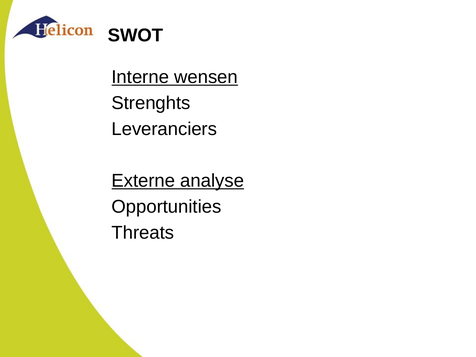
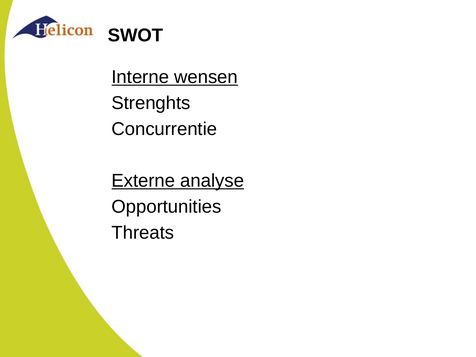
Leveranciers: Leveranciers -> Concurrentie (164, 129)
